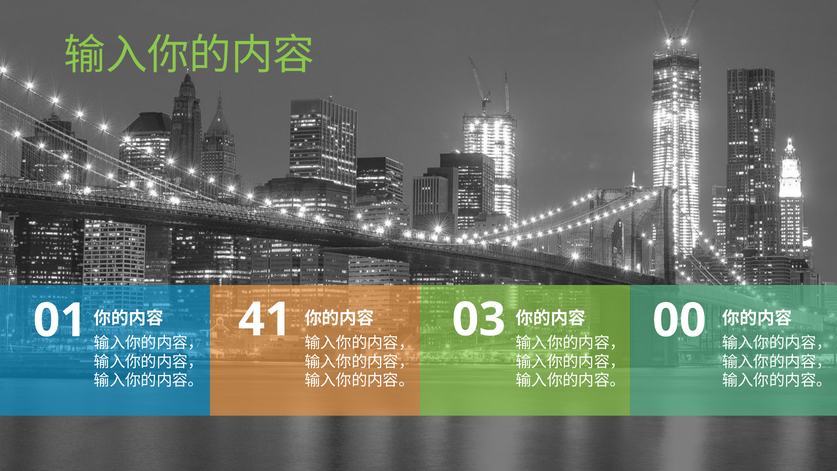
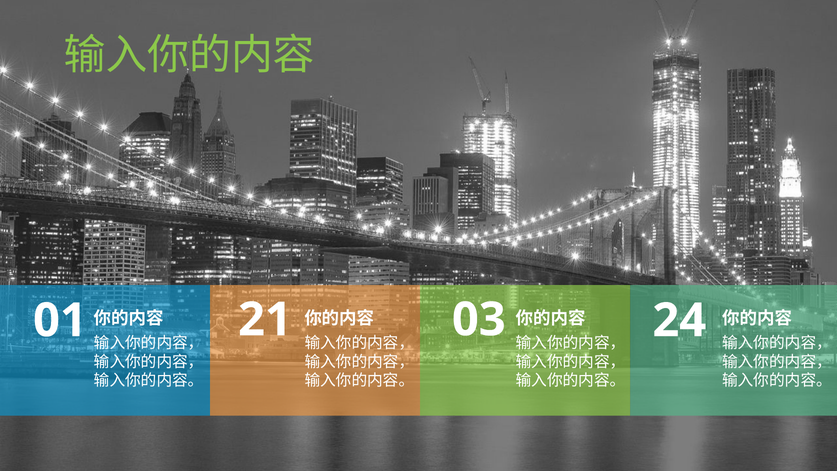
41: 41 -> 21 (265, 320)
00: 00 -> 24 (679, 320)
